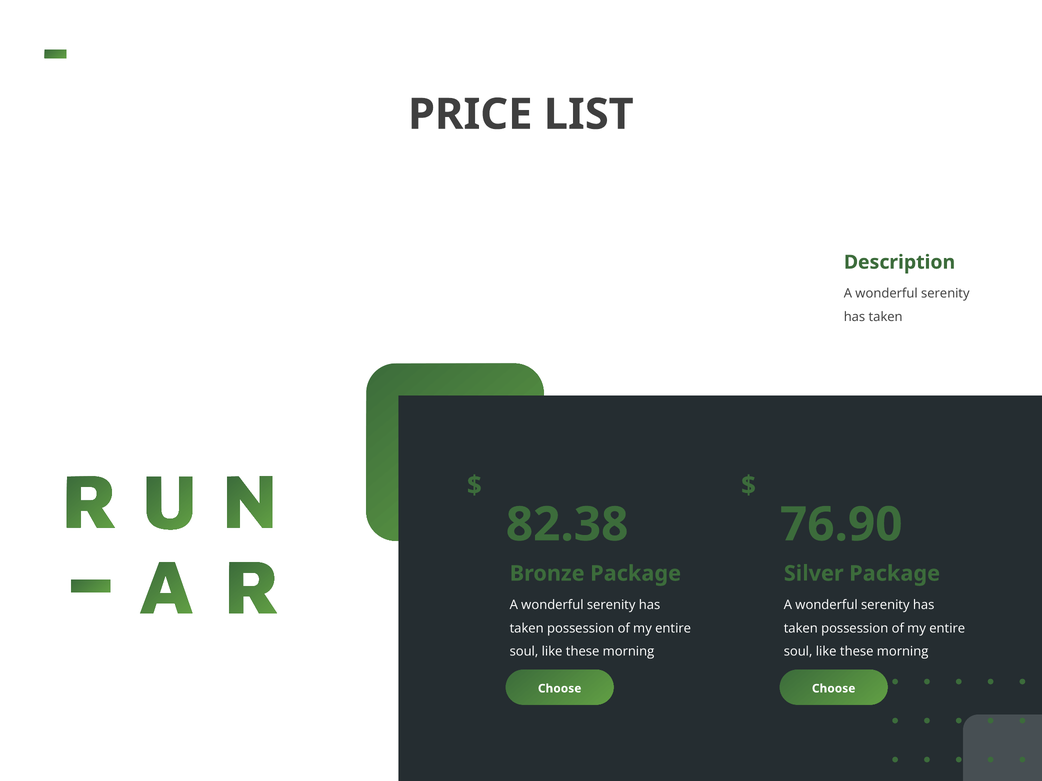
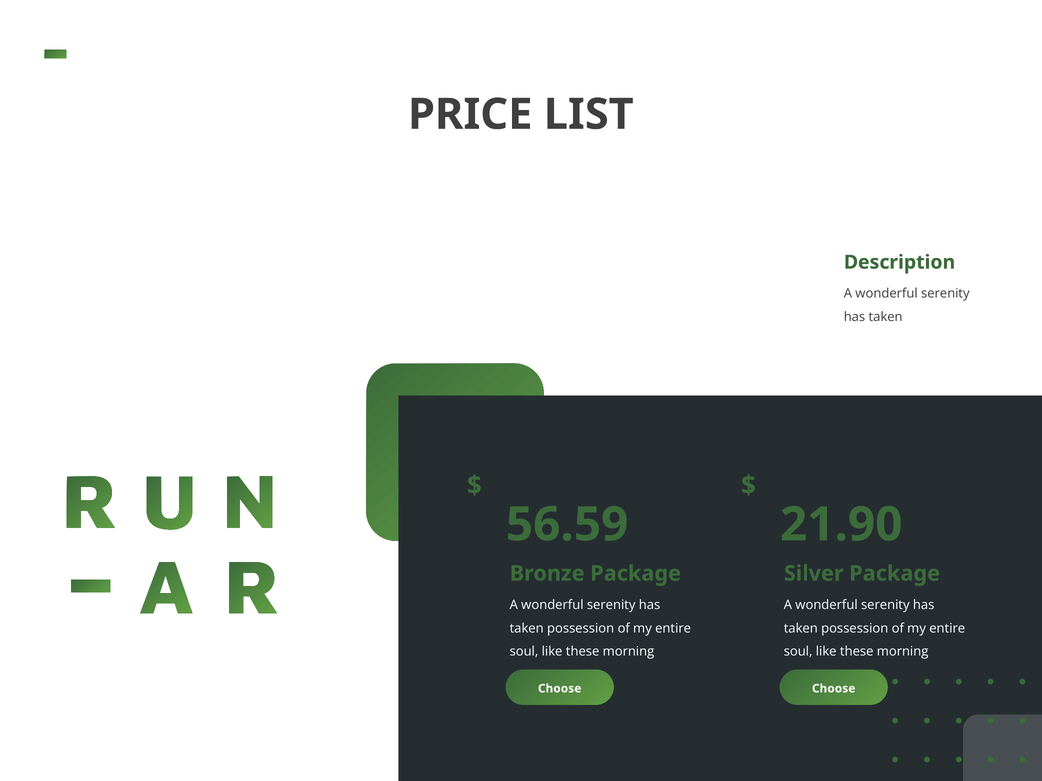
82.38: 82.38 -> 56.59 (567, 525)
76.90: 76.90 -> 21.90 (841, 525)
